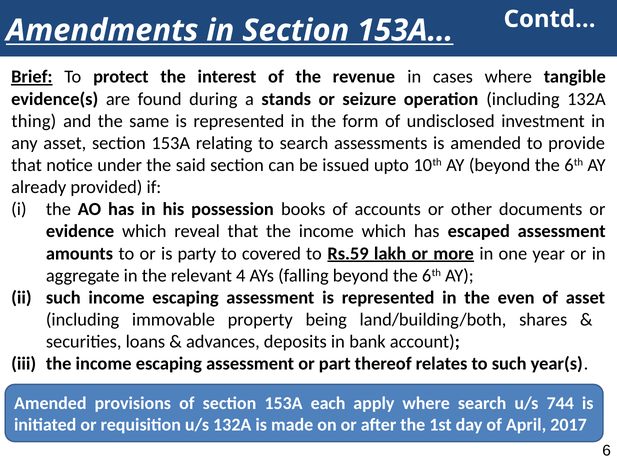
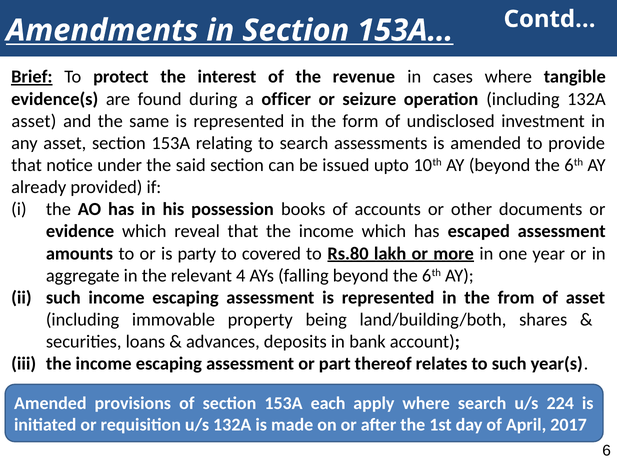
stands: stands -> officer (286, 99)
thing: thing -> asset (34, 121)
Rs.59: Rs.59 -> Rs.80 (348, 254)
even: even -> from (516, 298)
744: 744 -> 224 (560, 404)
